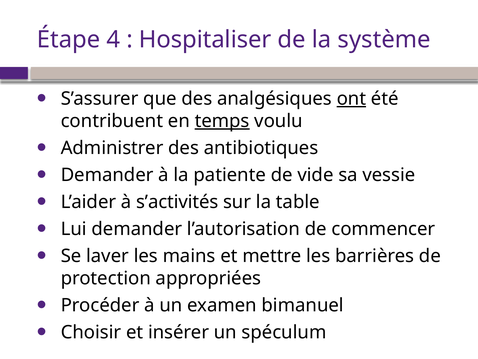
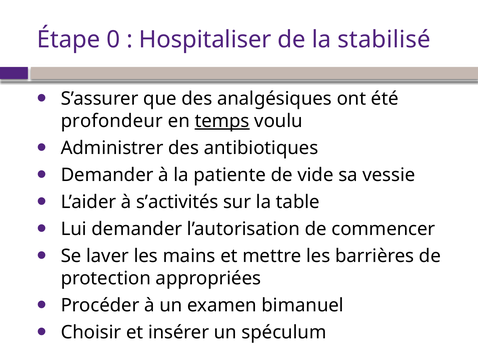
4: 4 -> 0 (113, 39)
système: système -> stabilisé (384, 39)
ont underline: present -> none (351, 98)
contribuent: contribuent -> profondeur (112, 121)
